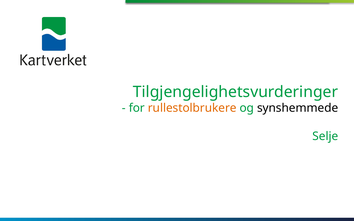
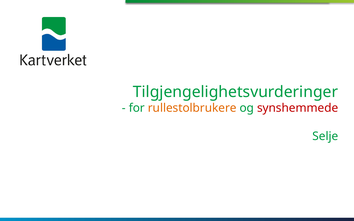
synshemmede colour: black -> red (298, 108)
